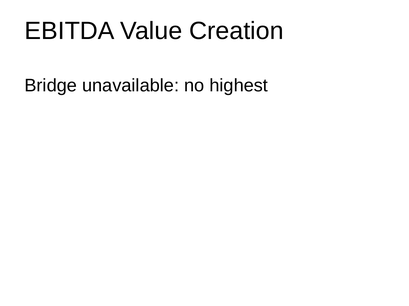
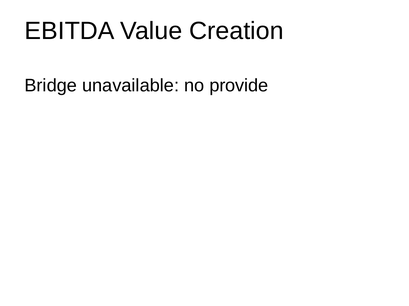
highest: highest -> provide (239, 86)
